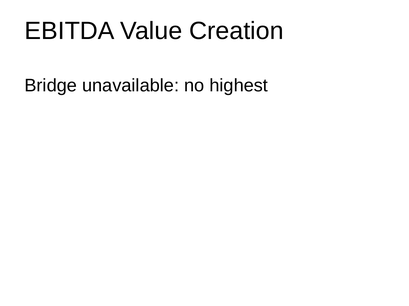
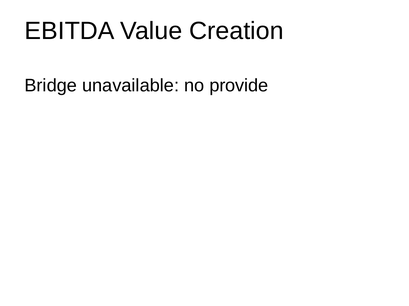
highest: highest -> provide (239, 86)
